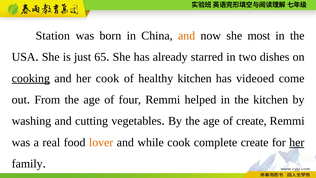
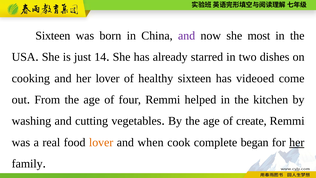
Station: Station -> Sixteen (53, 36)
and colour: orange -> purple (187, 36)
65: 65 -> 14 (100, 57)
cooking underline: present -> none (31, 78)
her cook: cook -> lover (108, 78)
healthy kitchen: kitchen -> sixteen (195, 78)
while: while -> when (151, 142)
complete create: create -> began (255, 142)
